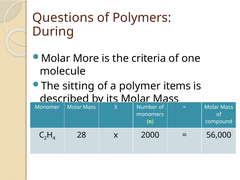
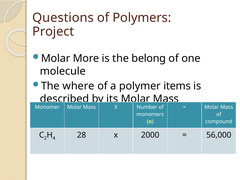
During: During -> Project (53, 31)
criteria: criteria -> belong (149, 58)
sitting: sitting -> where (78, 86)
